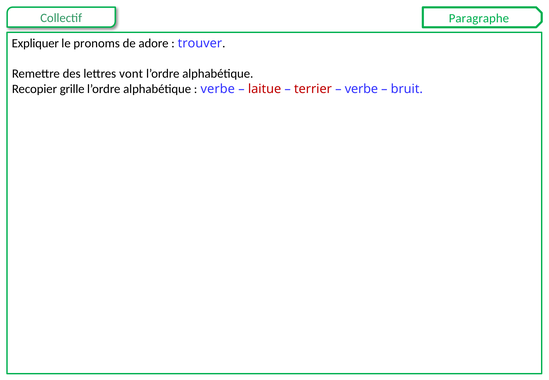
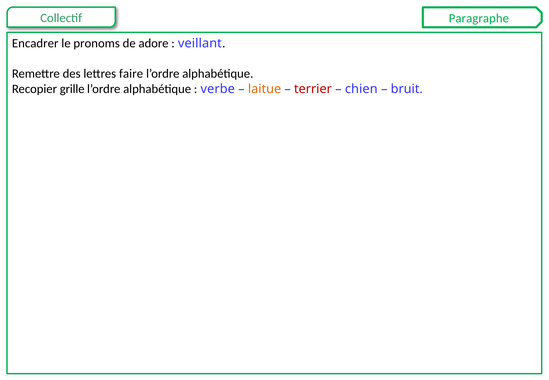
Expliquer: Expliquer -> Encadrer (35, 43)
trouver: trouver -> veillant (200, 43)
vont: vont -> faire (131, 74)
laitue colour: red -> orange (265, 89)
verbe: verbe -> chien (361, 89)
